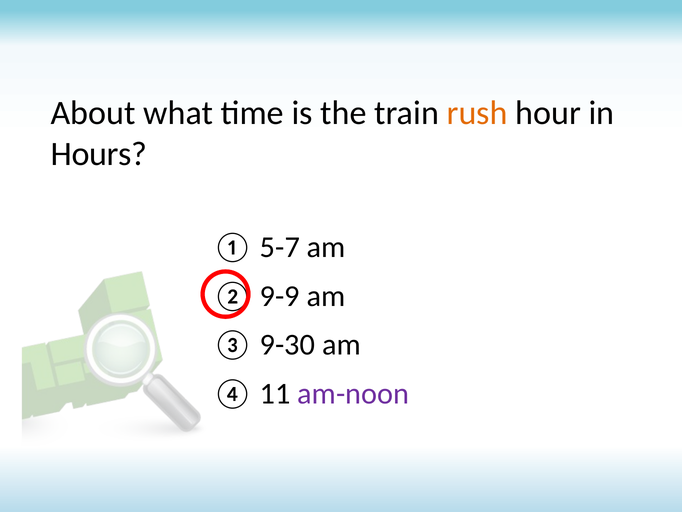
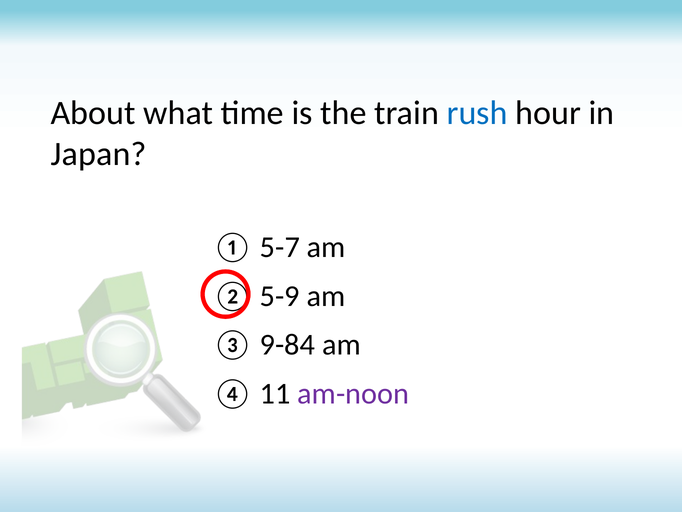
rush colour: orange -> blue (477, 113)
Hours: Hours -> Japan (99, 154)
9-9: 9-9 -> 5-9 (280, 296)
9-30: 9-30 -> 9-84 (288, 345)
